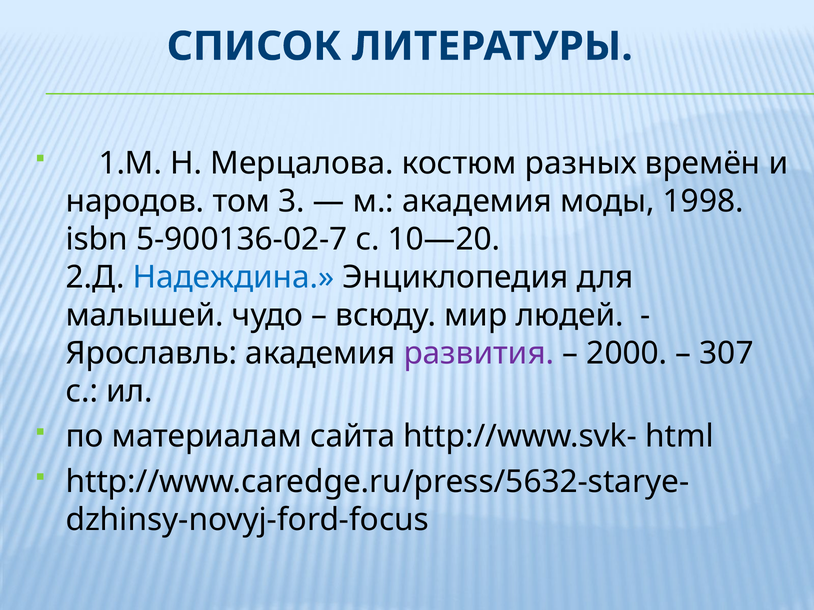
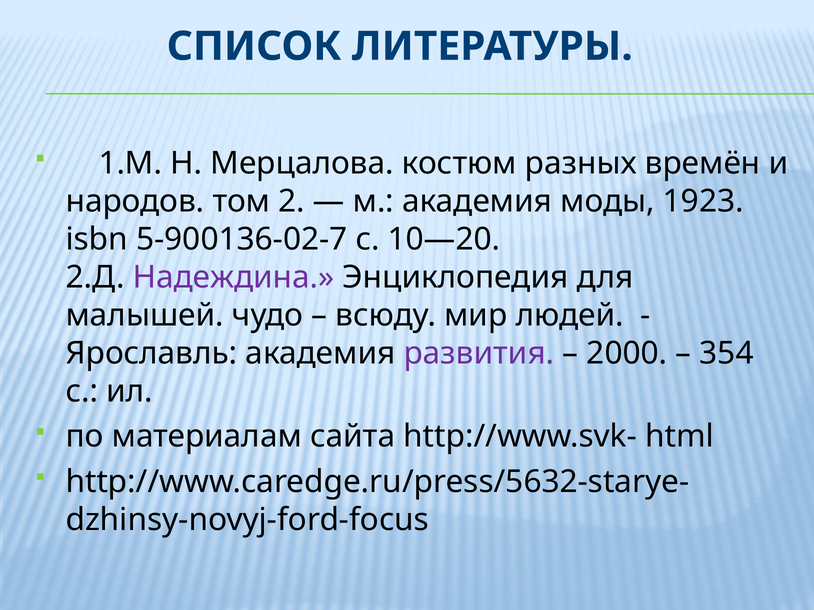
3: 3 -> 2 (292, 202)
1998: 1998 -> 1923 (703, 202)
Надеждина colour: blue -> purple (233, 278)
307: 307 -> 354 (727, 354)
